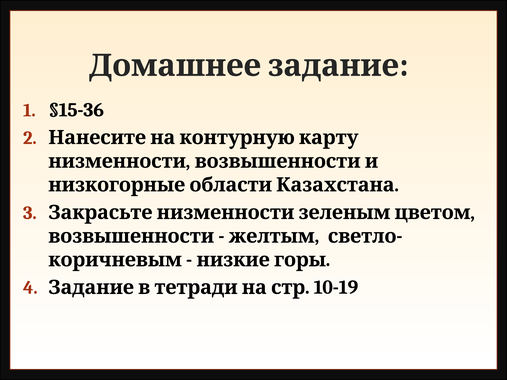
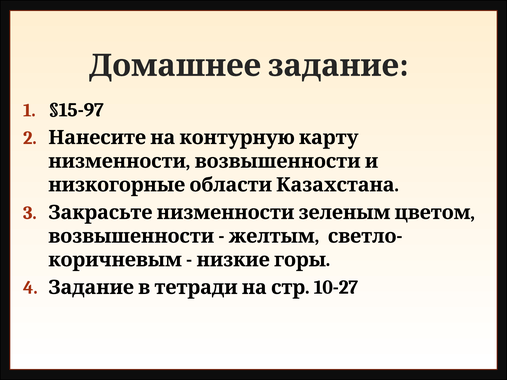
§15-36: §15-36 -> §15-97 (76, 110)
10-19: 10-19 -> 10-27 (336, 288)
